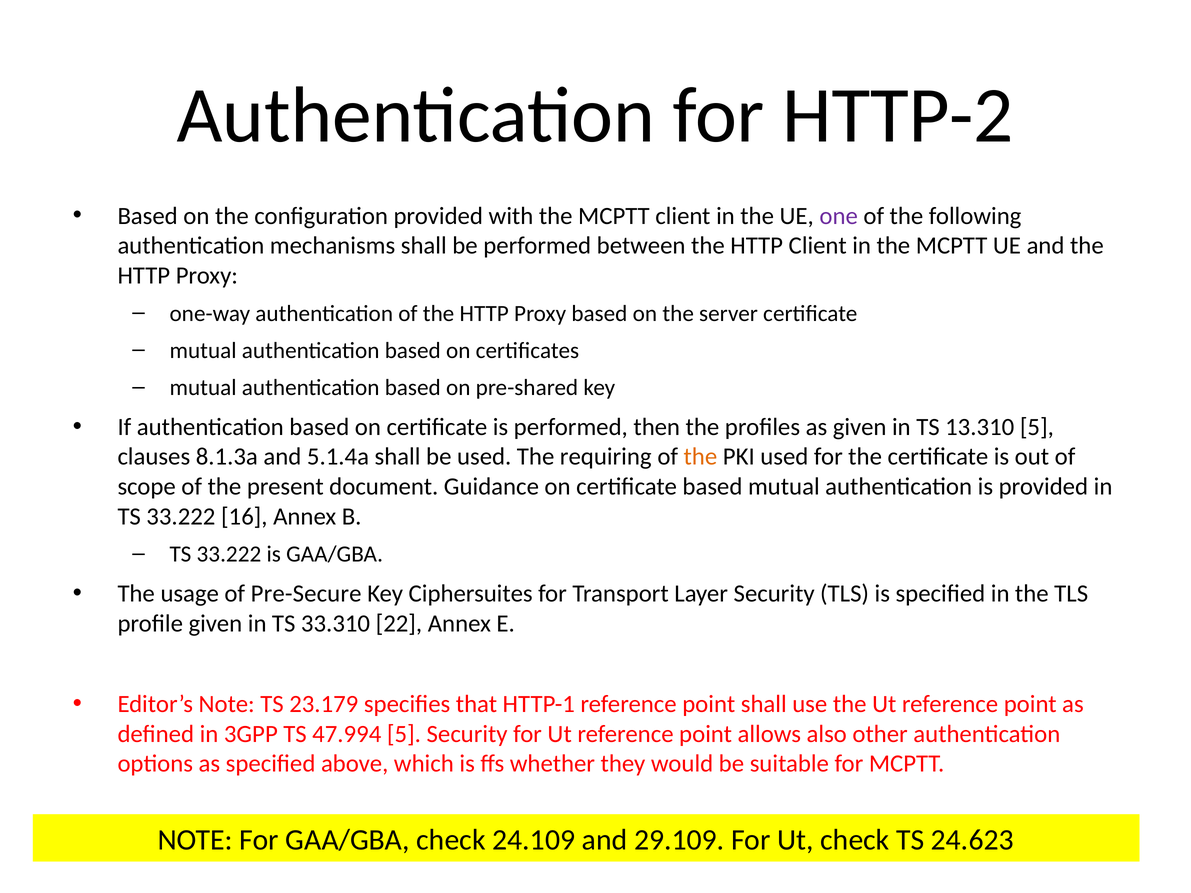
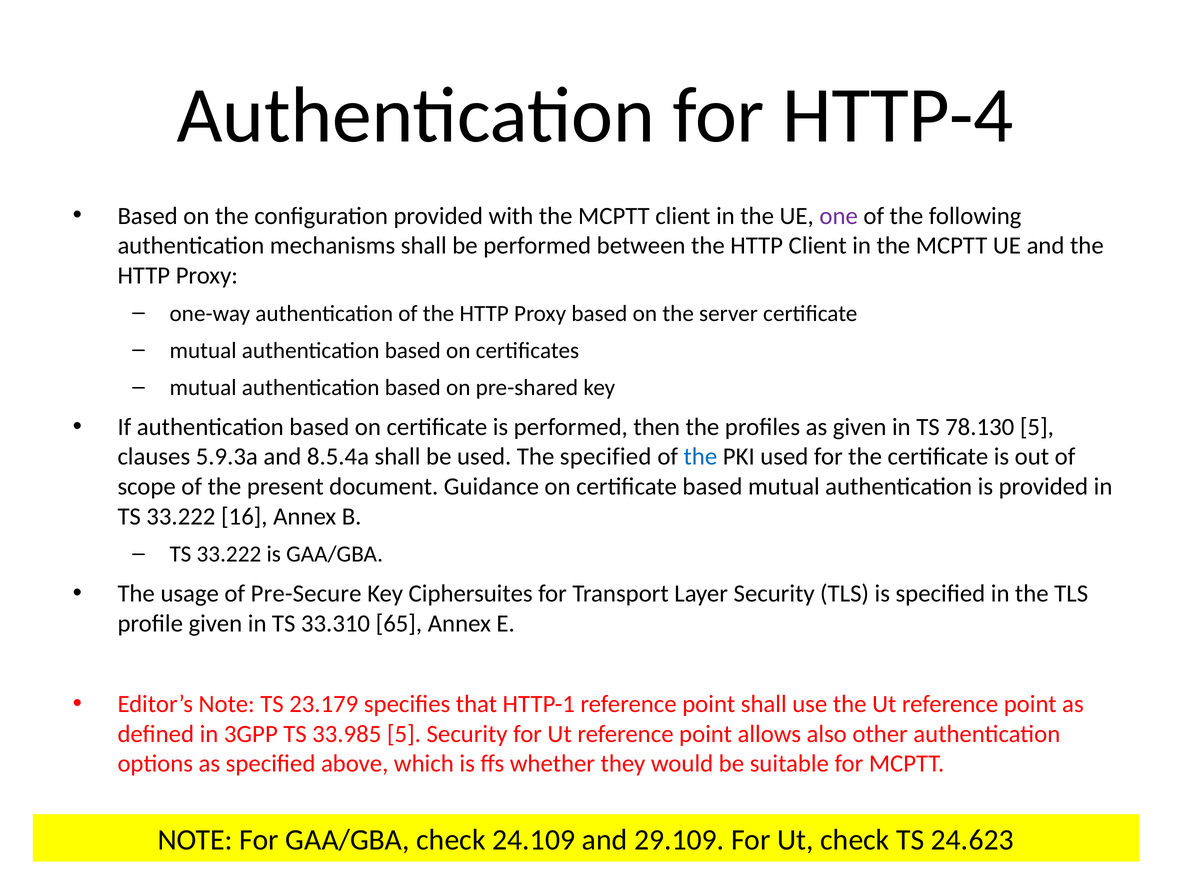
HTTP-2: HTTP-2 -> HTTP-4 (898, 116)
13.310: 13.310 -> 78.130 (980, 427)
8.1.3a: 8.1.3a -> 5.9.3a (227, 457)
5.1.4a: 5.1.4a -> 8.5.4a (338, 457)
The requiring: requiring -> specified (606, 457)
the colour: orange -> blue (700, 457)
22: 22 -> 65 (399, 624)
47.994: 47.994 -> 33.985 (347, 734)
